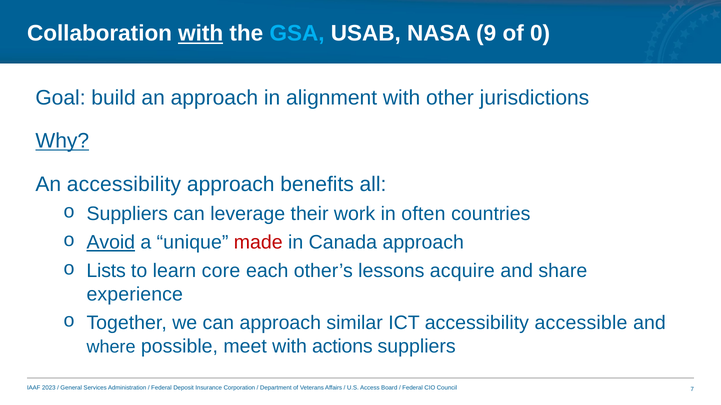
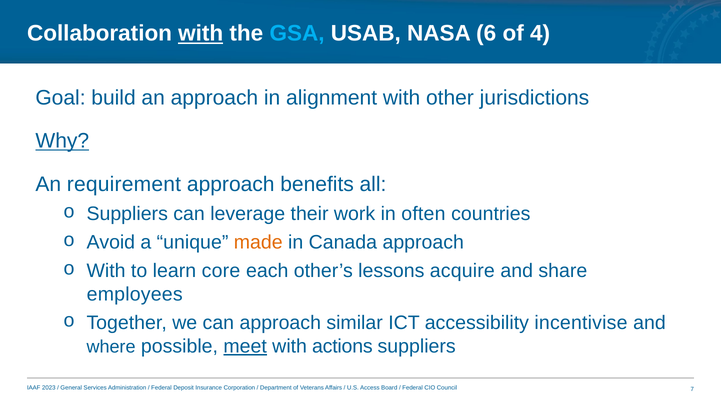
9: 9 -> 6 (486, 34)
0: 0 -> 4 (540, 34)
An accessibility: accessibility -> requirement (124, 184)
Avoid underline: present -> none (111, 243)
made colour: red -> orange (258, 243)
Lists: Lists -> With (106, 271)
experience: experience -> employees (135, 295)
accessible: accessible -> incentivise (581, 323)
meet underline: none -> present (245, 347)
